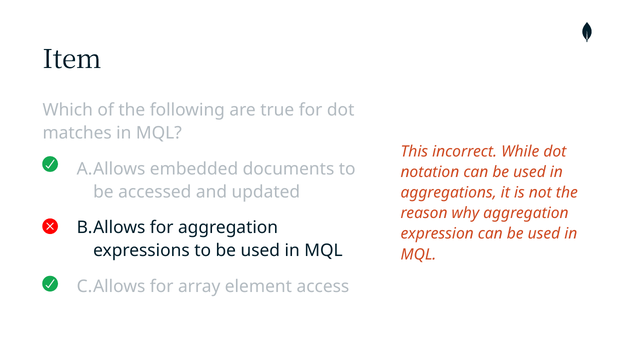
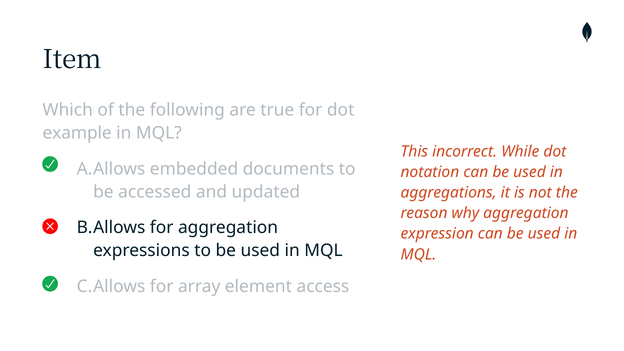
matches: matches -> example (77, 133)
